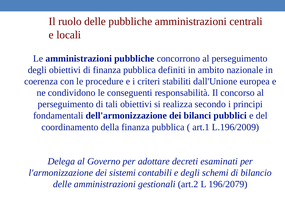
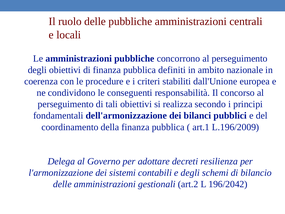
esaminati: esaminati -> resilienza (219, 161)
196/2079: 196/2079 -> 196/2042 (228, 184)
